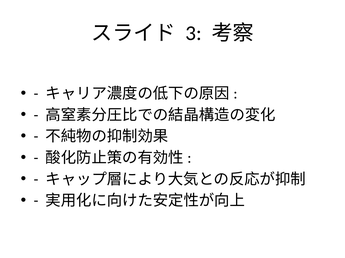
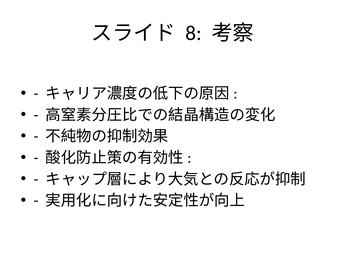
3: 3 -> 8 (194, 33)
